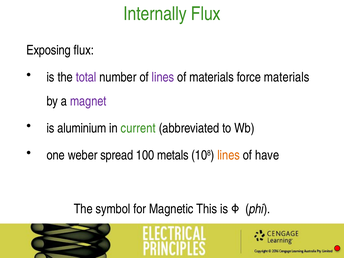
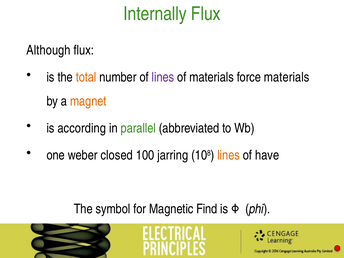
Exposing: Exposing -> Although (48, 50)
total colour: purple -> orange (86, 77)
magnet colour: purple -> orange (88, 101)
aluminium: aluminium -> according (82, 128)
current: current -> parallel (138, 128)
spread: spread -> closed (117, 155)
metals: metals -> jarring (173, 155)
This: This -> Find (207, 209)
